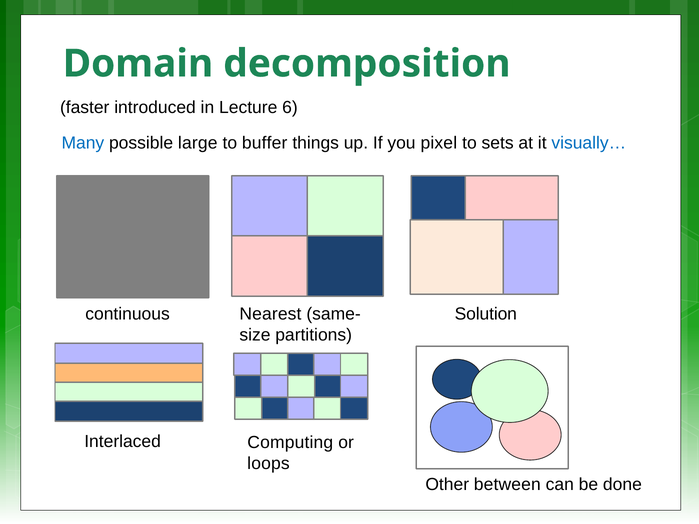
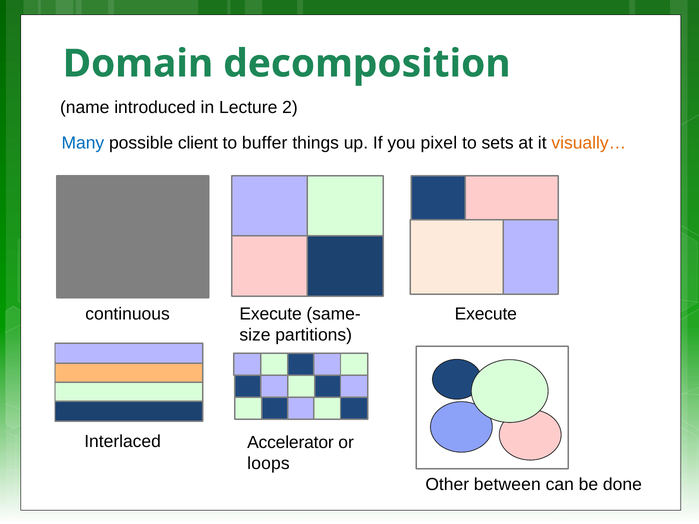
faster: faster -> name (85, 108)
6: 6 -> 2 (290, 108)
large: large -> client (198, 143)
visually… colour: blue -> orange (589, 143)
continuous Nearest: Nearest -> Execute (271, 314)
Solution: Solution -> Execute (486, 314)
Computing: Computing -> Accelerator (290, 443)
